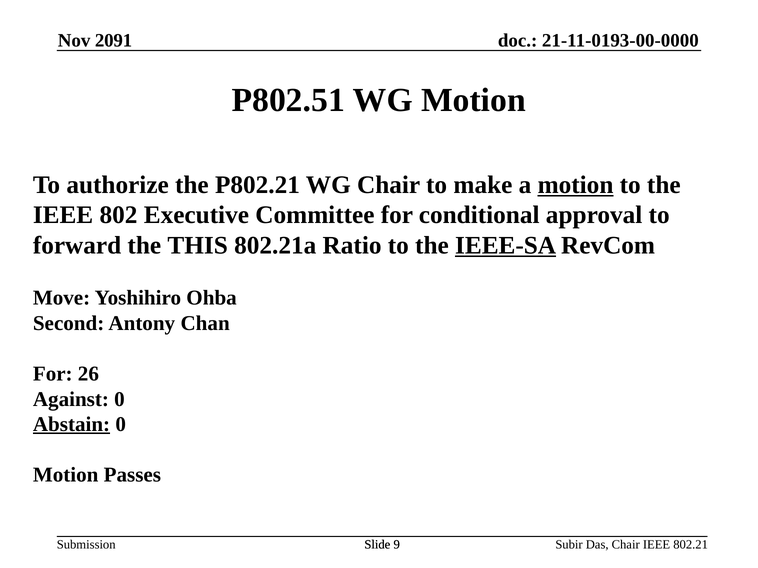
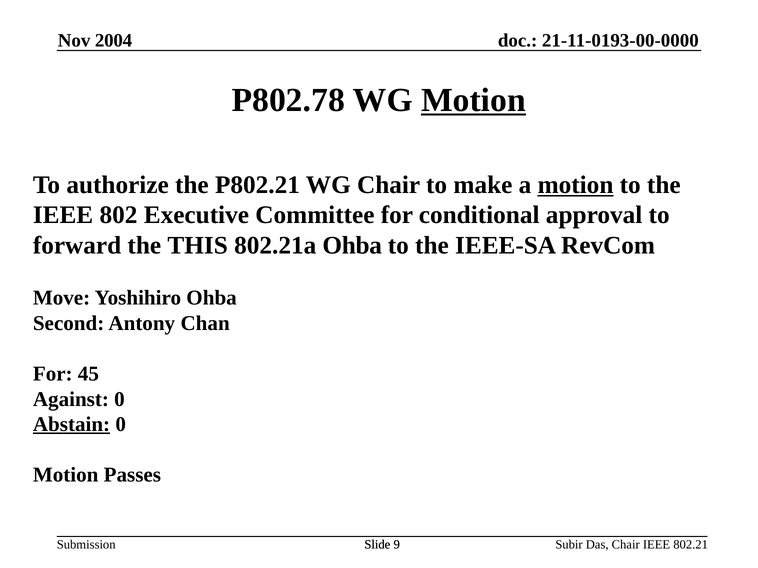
2091: 2091 -> 2004 (114, 40)
P802.51: P802.51 -> P802.78 (288, 100)
Motion underline: none -> present (473, 100)
802.21a Ratio: Ratio -> Ohba (352, 246)
IEEE-SA underline: present -> none (506, 246)
26: 26 -> 45 (88, 374)
